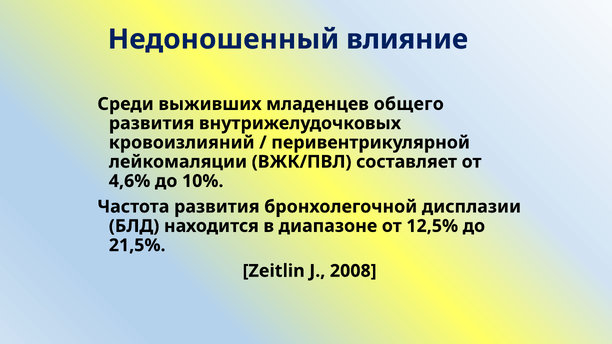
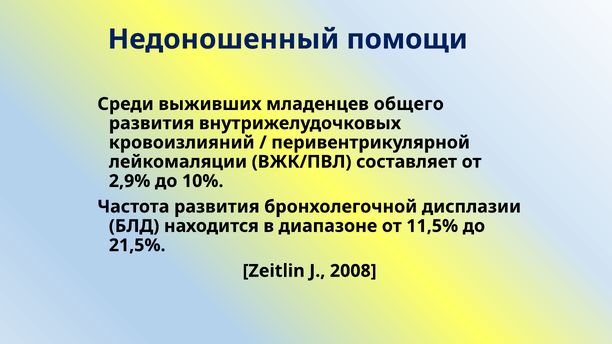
влияние: влияние -> помощи (407, 39)
4,6%: 4,6% -> 2,9% (130, 181)
12,5%: 12,5% -> 11,5% (432, 226)
